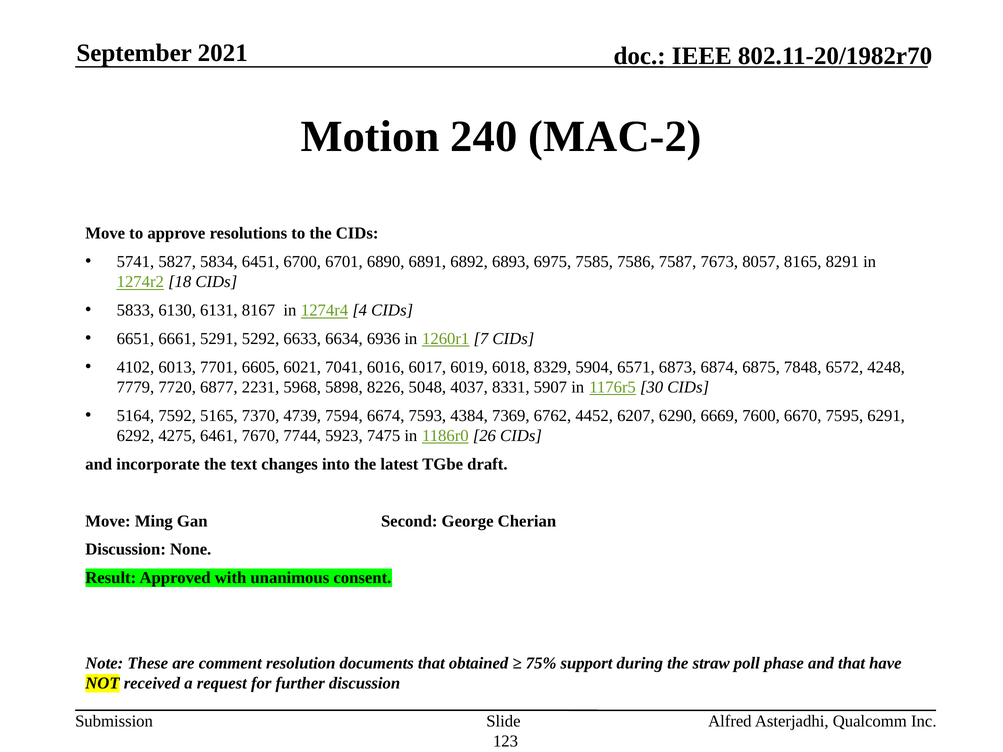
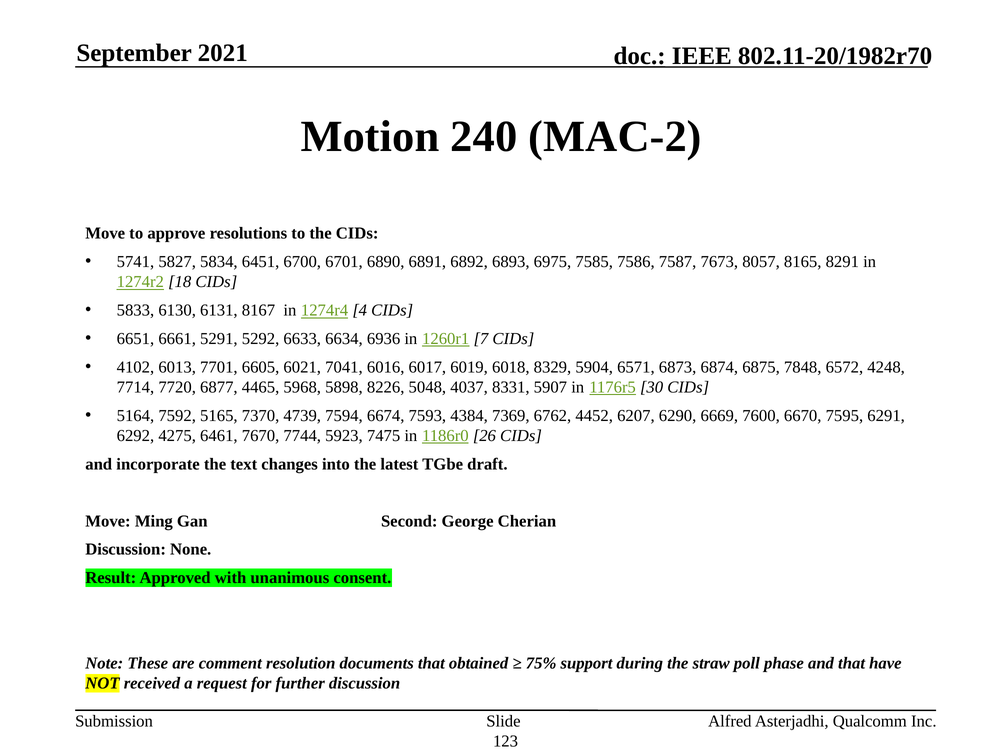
7779: 7779 -> 7714 (135, 387)
2231: 2231 -> 4465 (261, 387)
